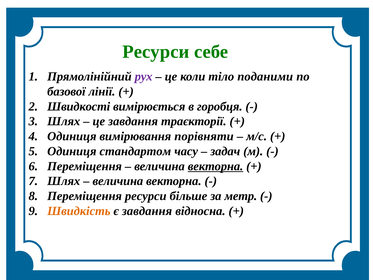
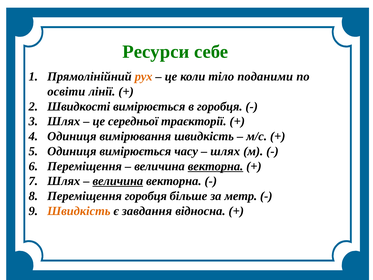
рух colour: purple -> orange (144, 76)
базової: базової -> освіти (66, 91)
це завдання: завдання -> середньої (133, 121)
вимірювання порівняти: порівняти -> швидкість (204, 136)
Одиниця стандартом: стандартом -> вимірюється (135, 151)
задач: задач -> шлях (225, 151)
величина underline: none -> present (118, 181)
Переміщення ресурси: ресурси -> горобця (146, 196)
